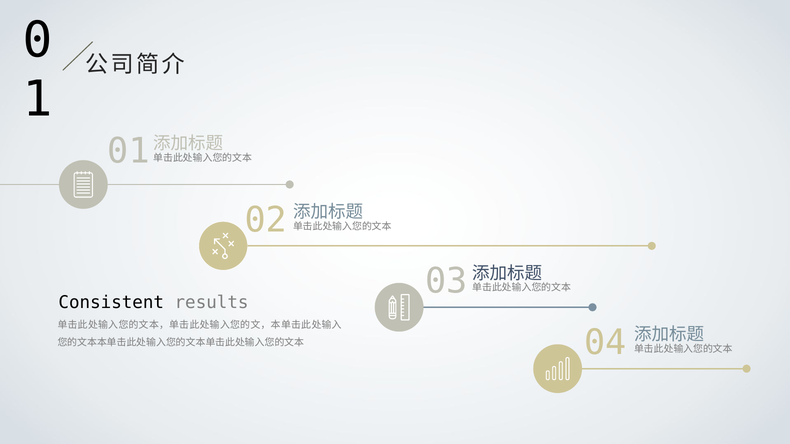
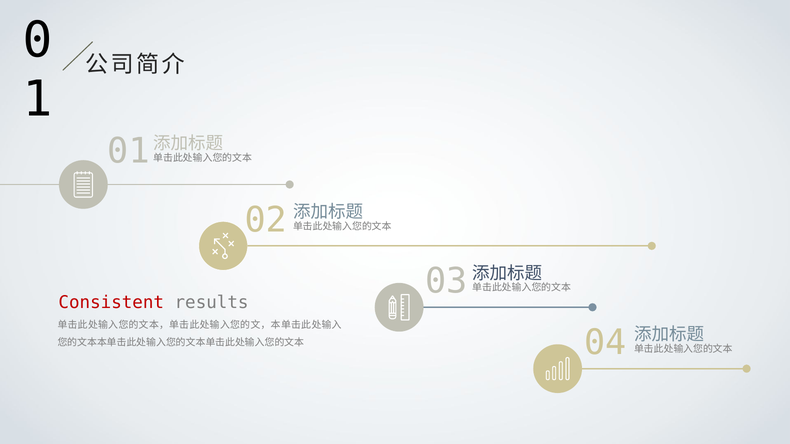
Consistent colour: black -> red (111, 303)
